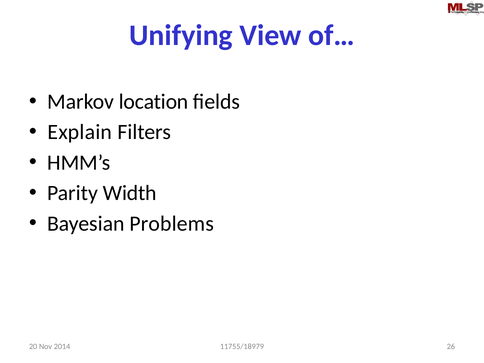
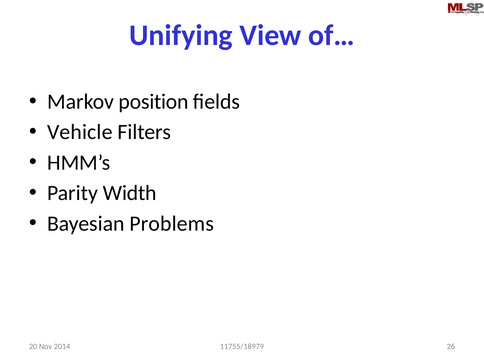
location: location -> position (154, 102)
Explain: Explain -> Vehicle (80, 132)
